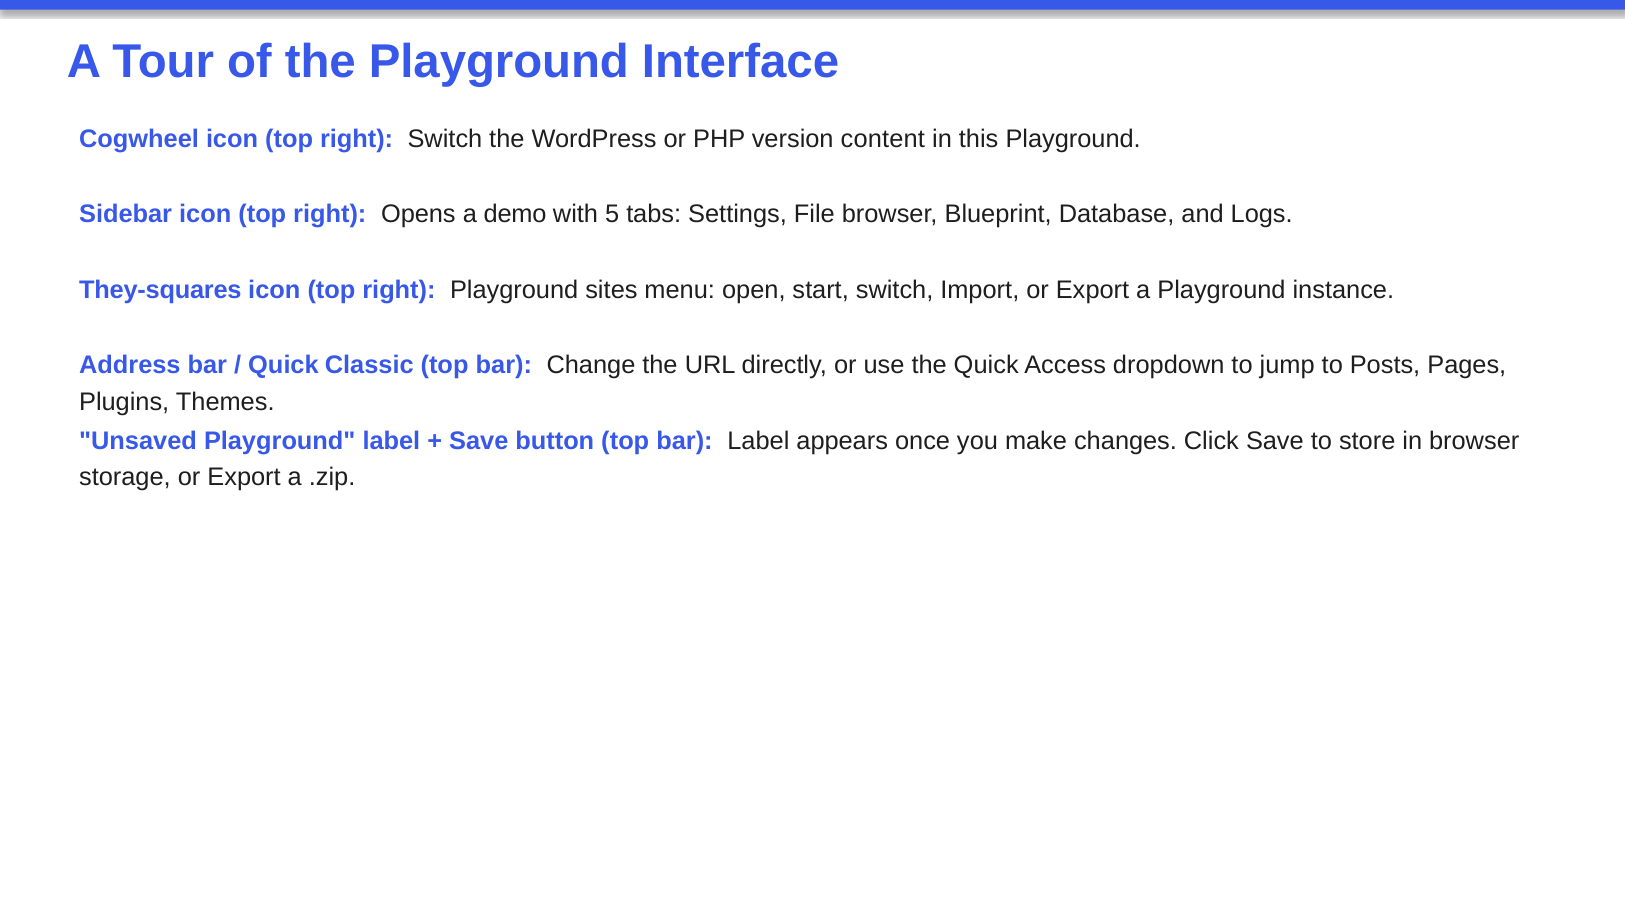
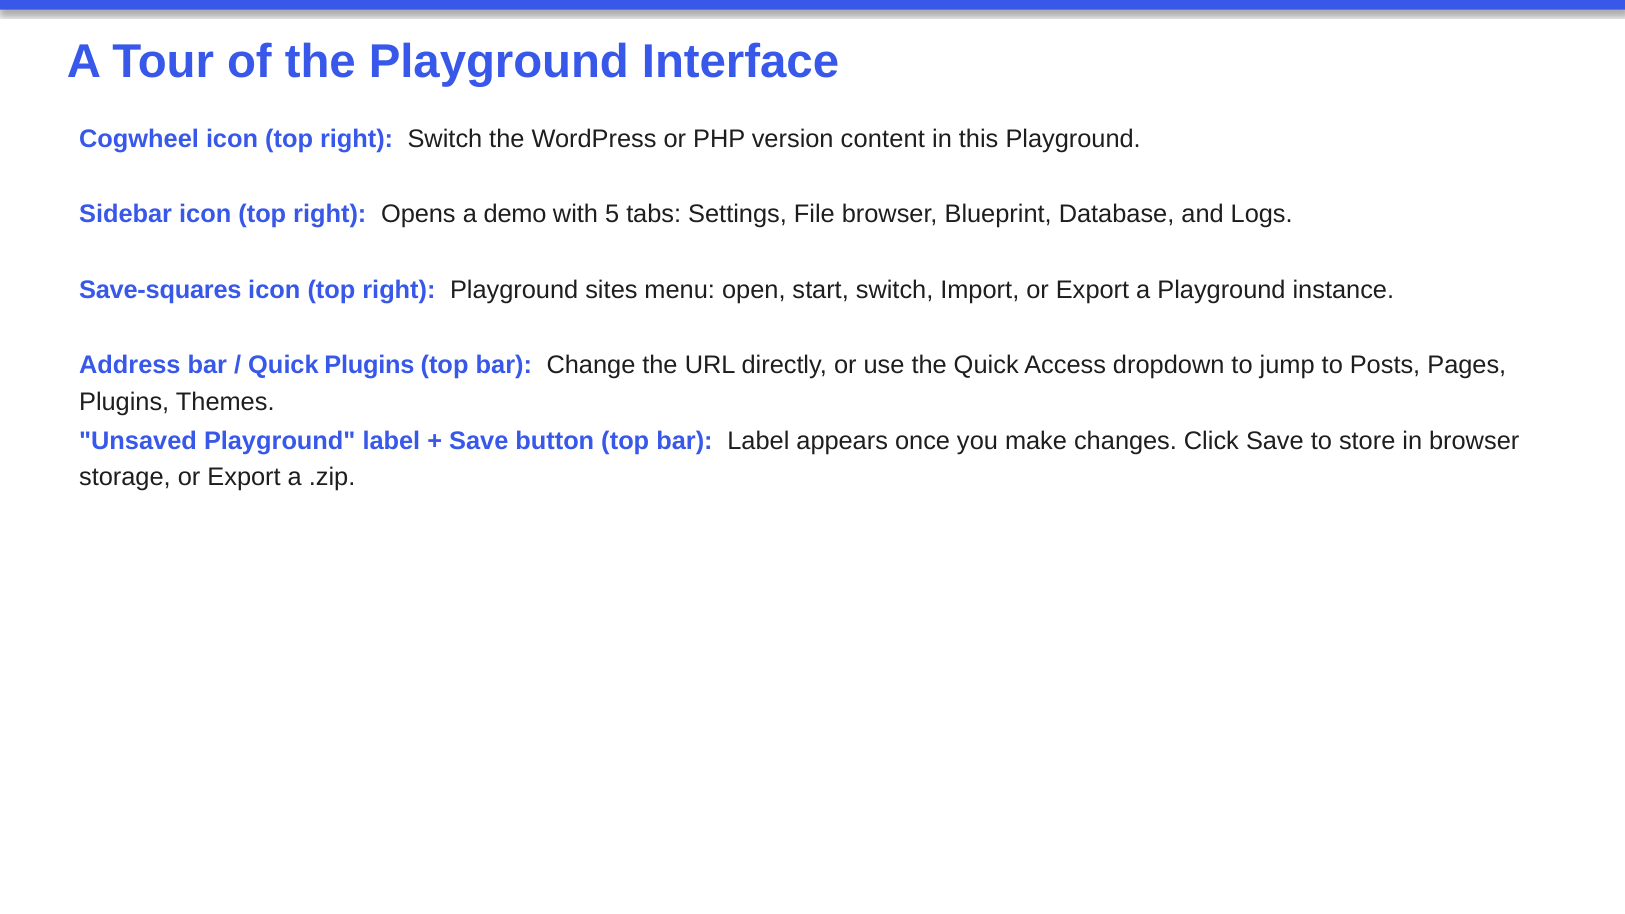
They-squares: They-squares -> Save-squares (160, 290)
Quick Classic: Classic -> Plugins (369, 365)
